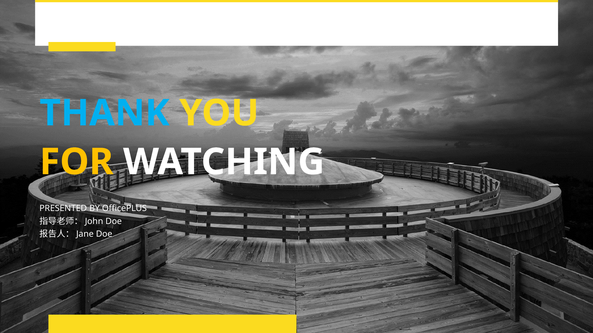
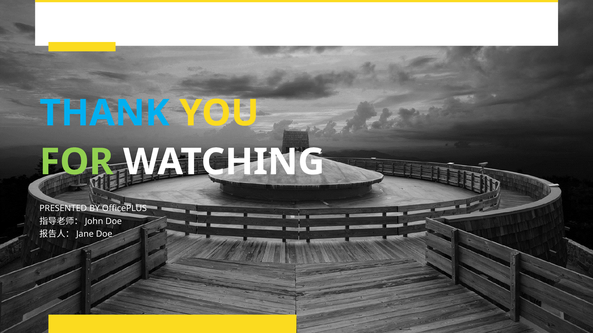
FOR colour: yellow -> light green (76, 162)
